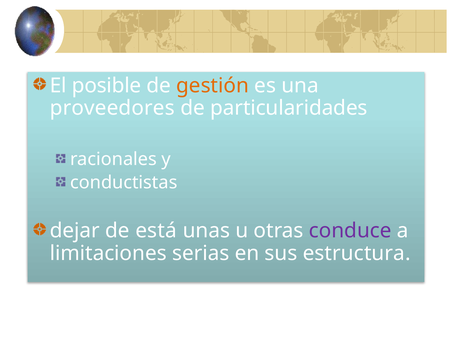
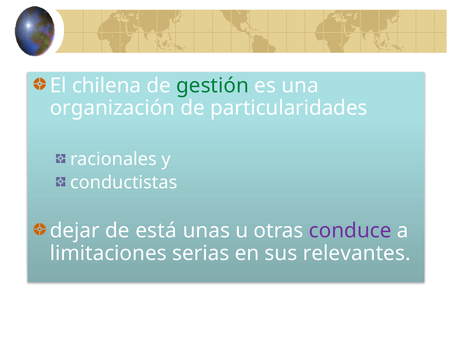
posible: posible -> chilena (107, 86)
gestión colour: orange -> green (213, 86)
proveedores: proveedores -> organización (112, 108)
estructura: estructura -> relevantes (357, 253)
